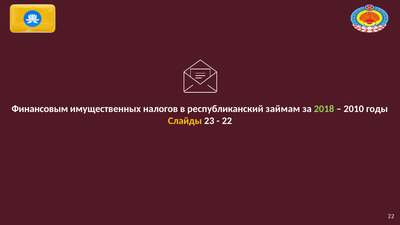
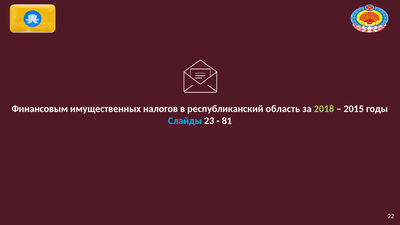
займам: займам -> область (283, 109)
2010: 2010 -> 2015 (354, 109)
Слайды colour: yellow -> light blue (185, 121)
22: 22 -> 81 (227, 121)
